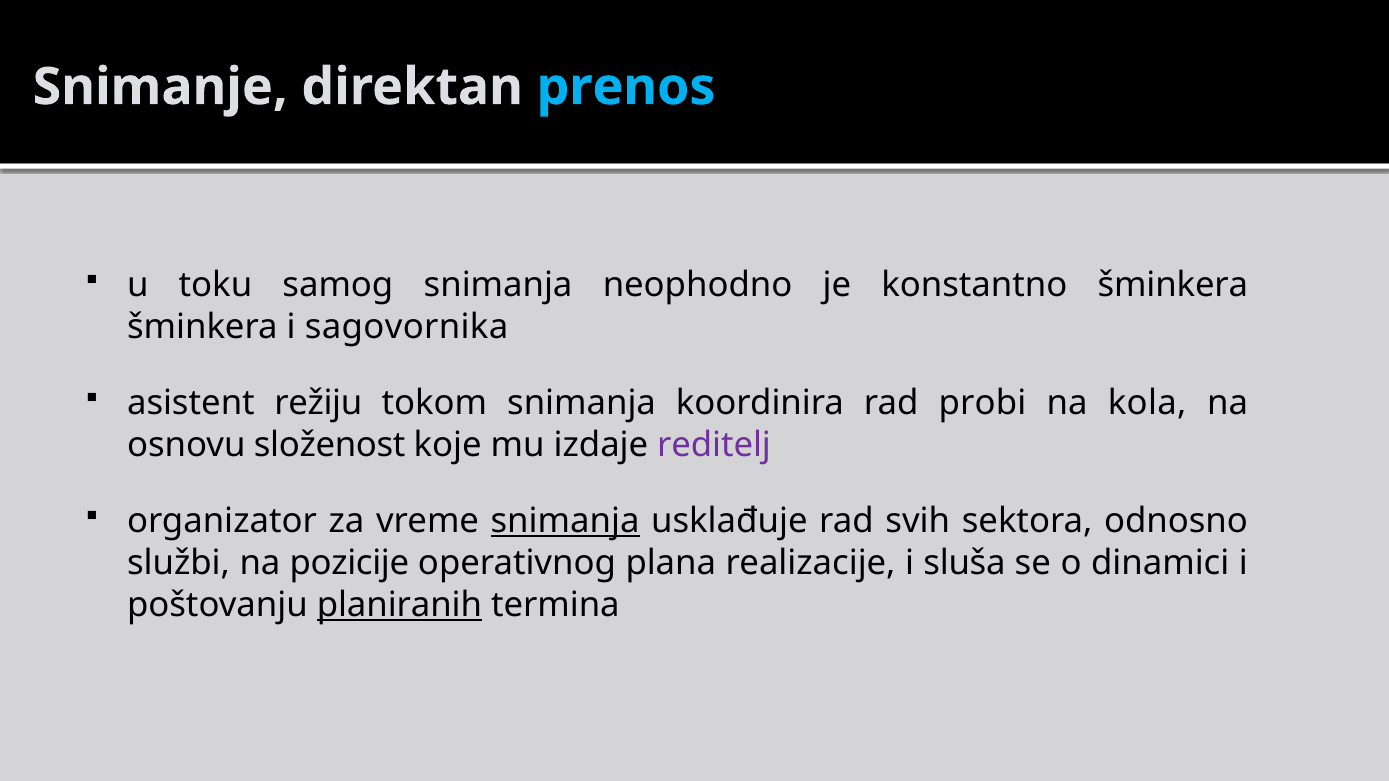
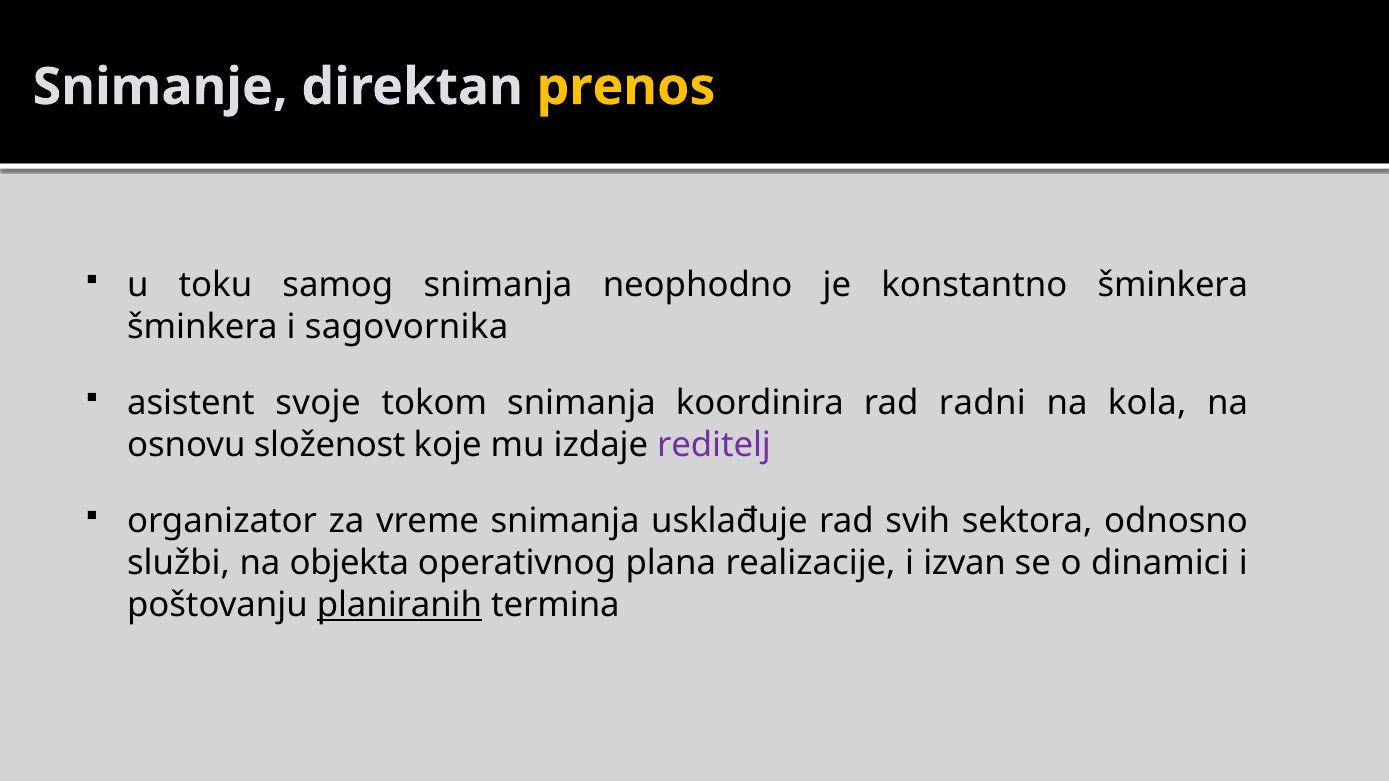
prenos colour: light blue -> yellow (626, 87)
režiju: režiju -> svoje (318, 404)
probi: probi -> radni (982, 404)
snimanja underline: present -> none (565, 522)
pozicije: pozicije -> objekta (349, 563)
sluša: sluša -> izvan (965, 563)
